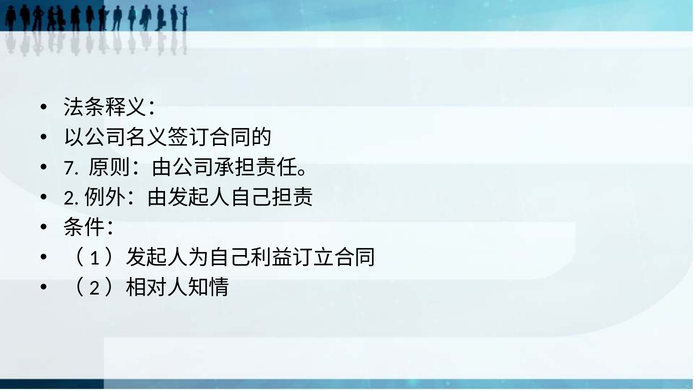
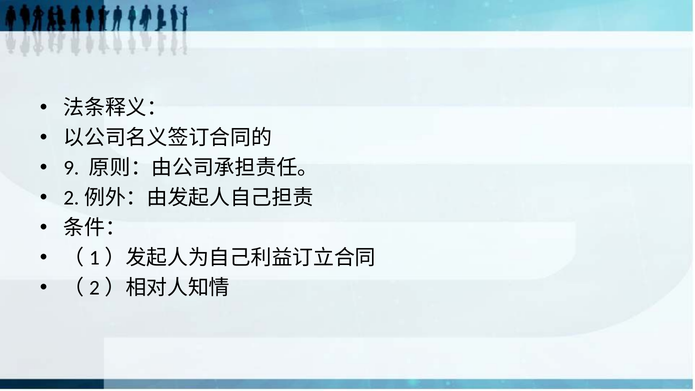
7: 7 -> 9 (71, 168)
